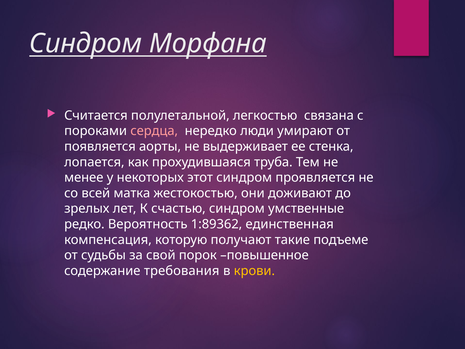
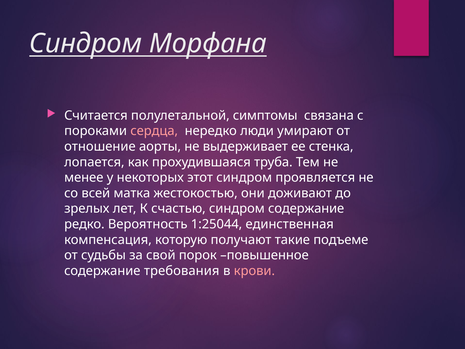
легкостью: легкостью -> симптомы (265, 115)
появляется: появляется -> отношение (100, 146)
синдром умственные: умственные -> содержание (306, 209)
1:89362: 1:89362 -> 1:25044 (217, 224)
крови colour: yellow -> pink (254, 271)
